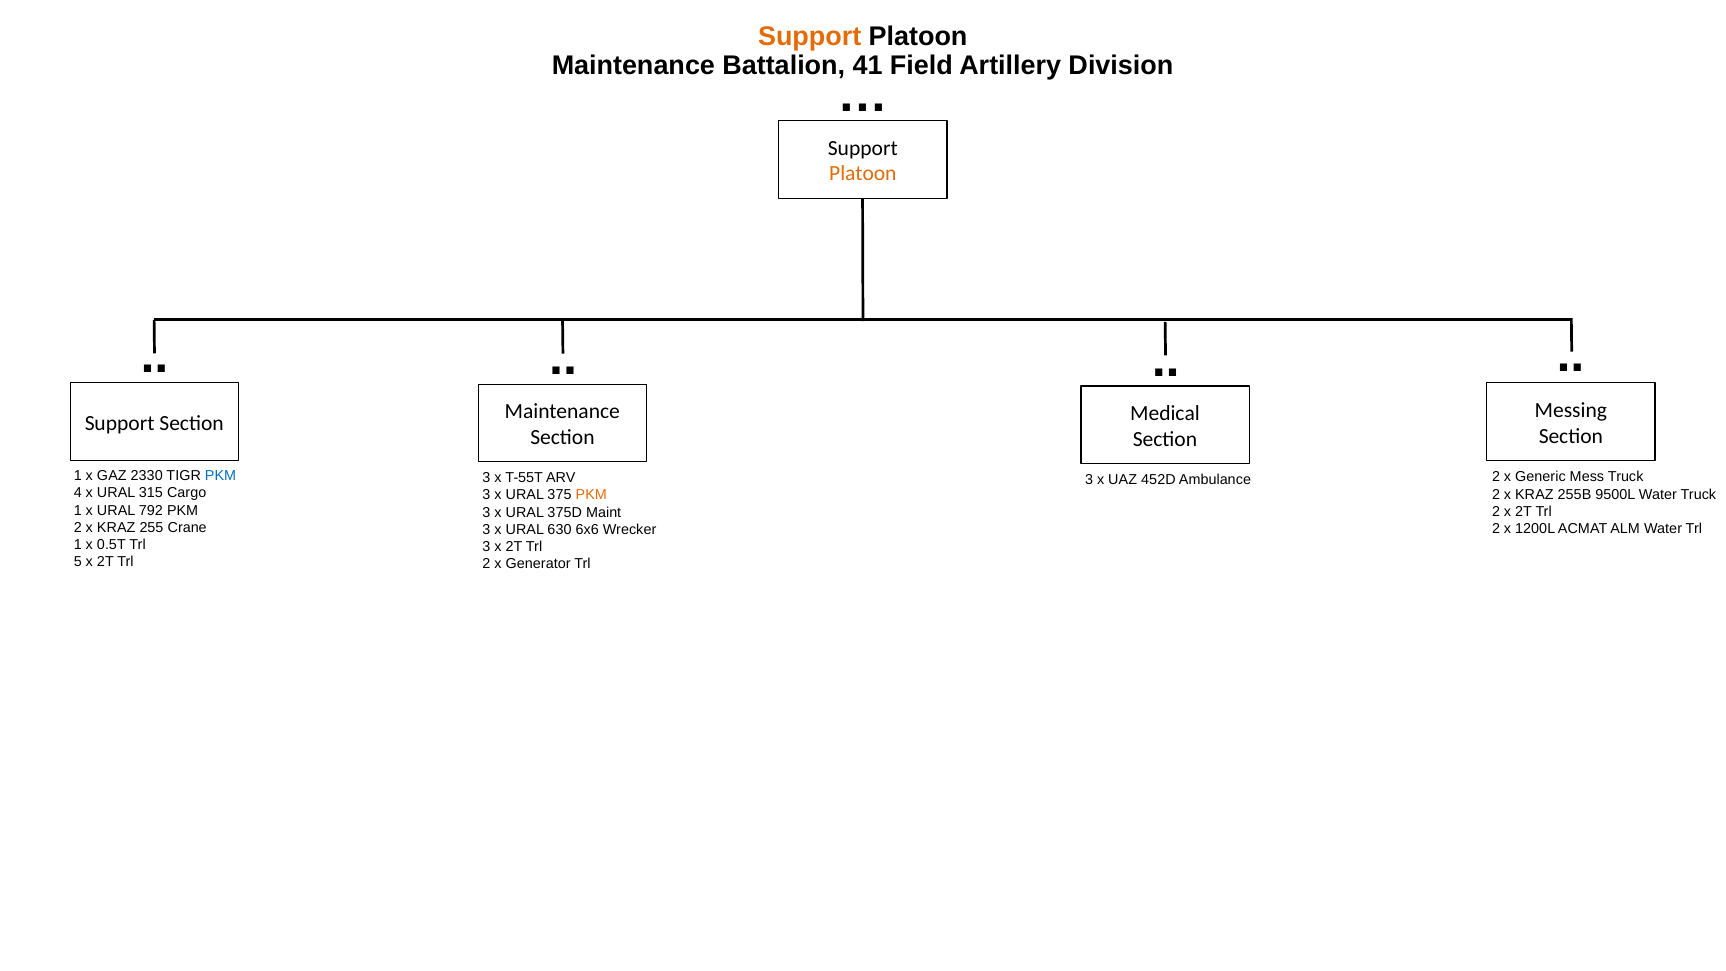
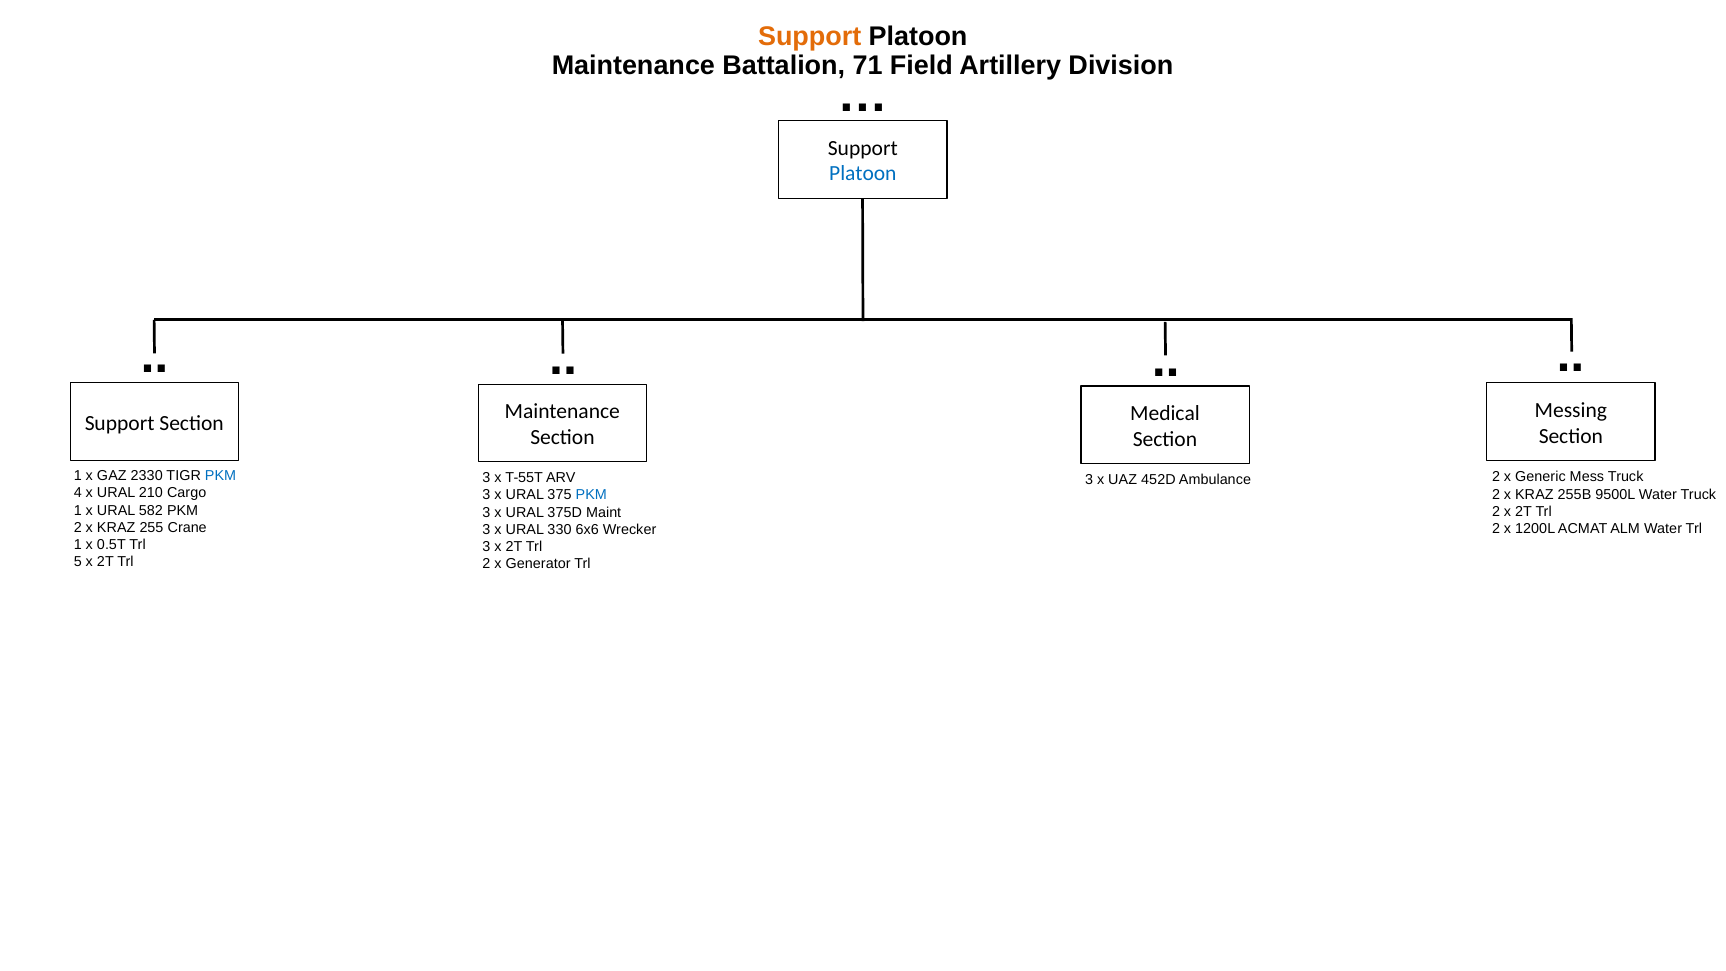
41: 41 -> 71 (868, 65)
Platoon colour: orange -> blue (863, 174)
315: 315 -> 210 (151, 493)
PKM colour: orange -> blue (591, 495)
792: 792 -> 582 (151, 510)
630: 630 -> 330 (560, 529)
